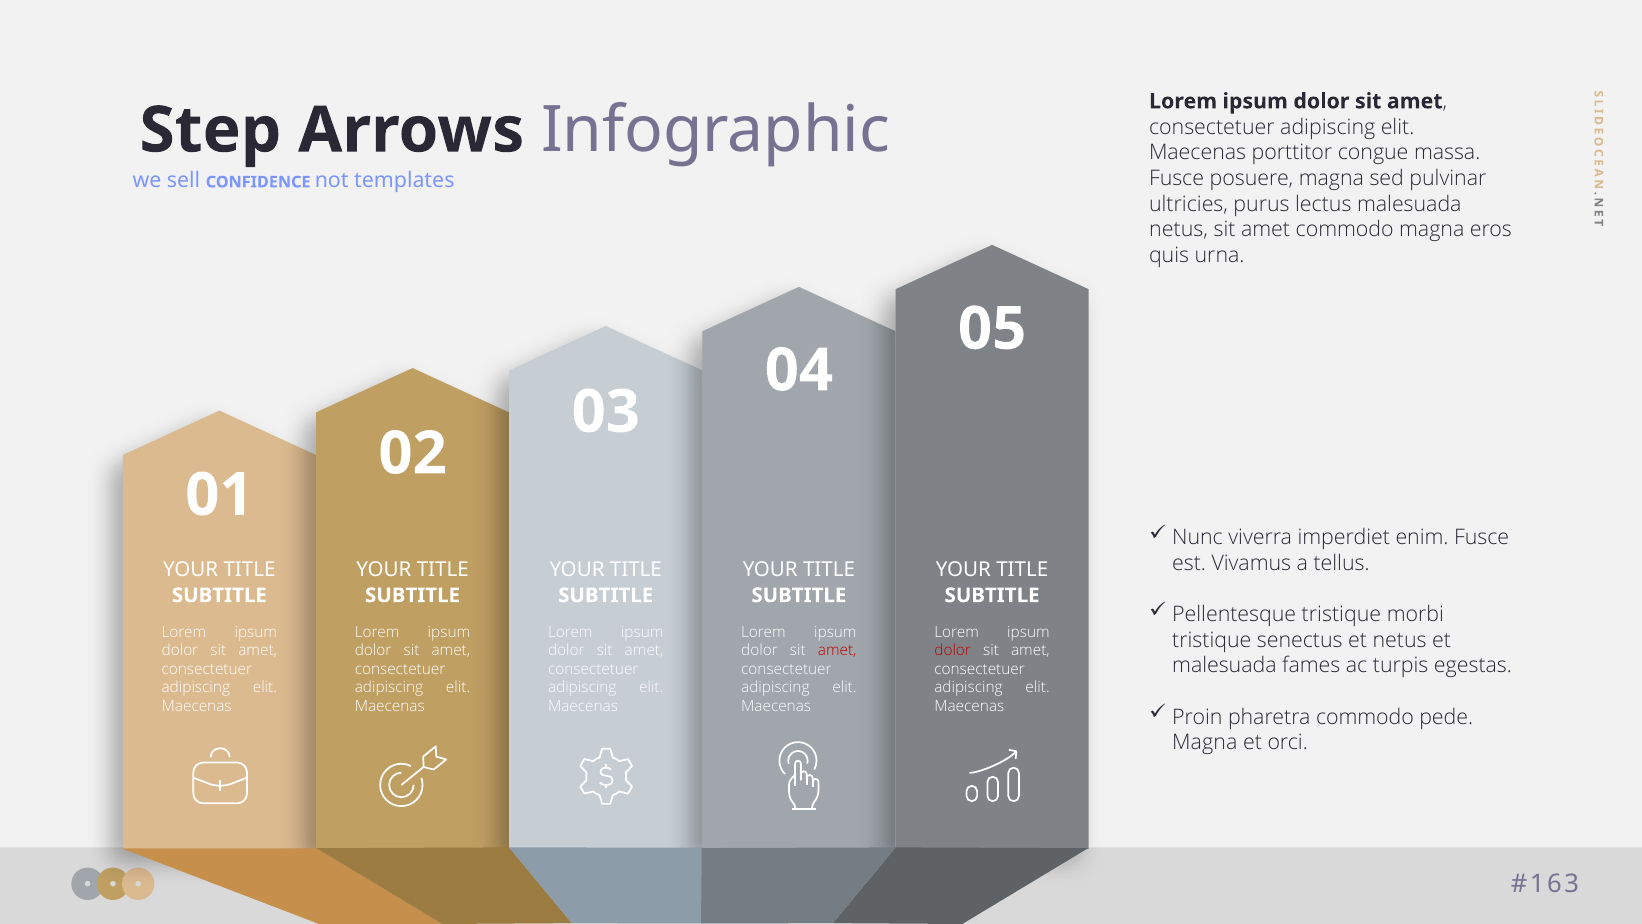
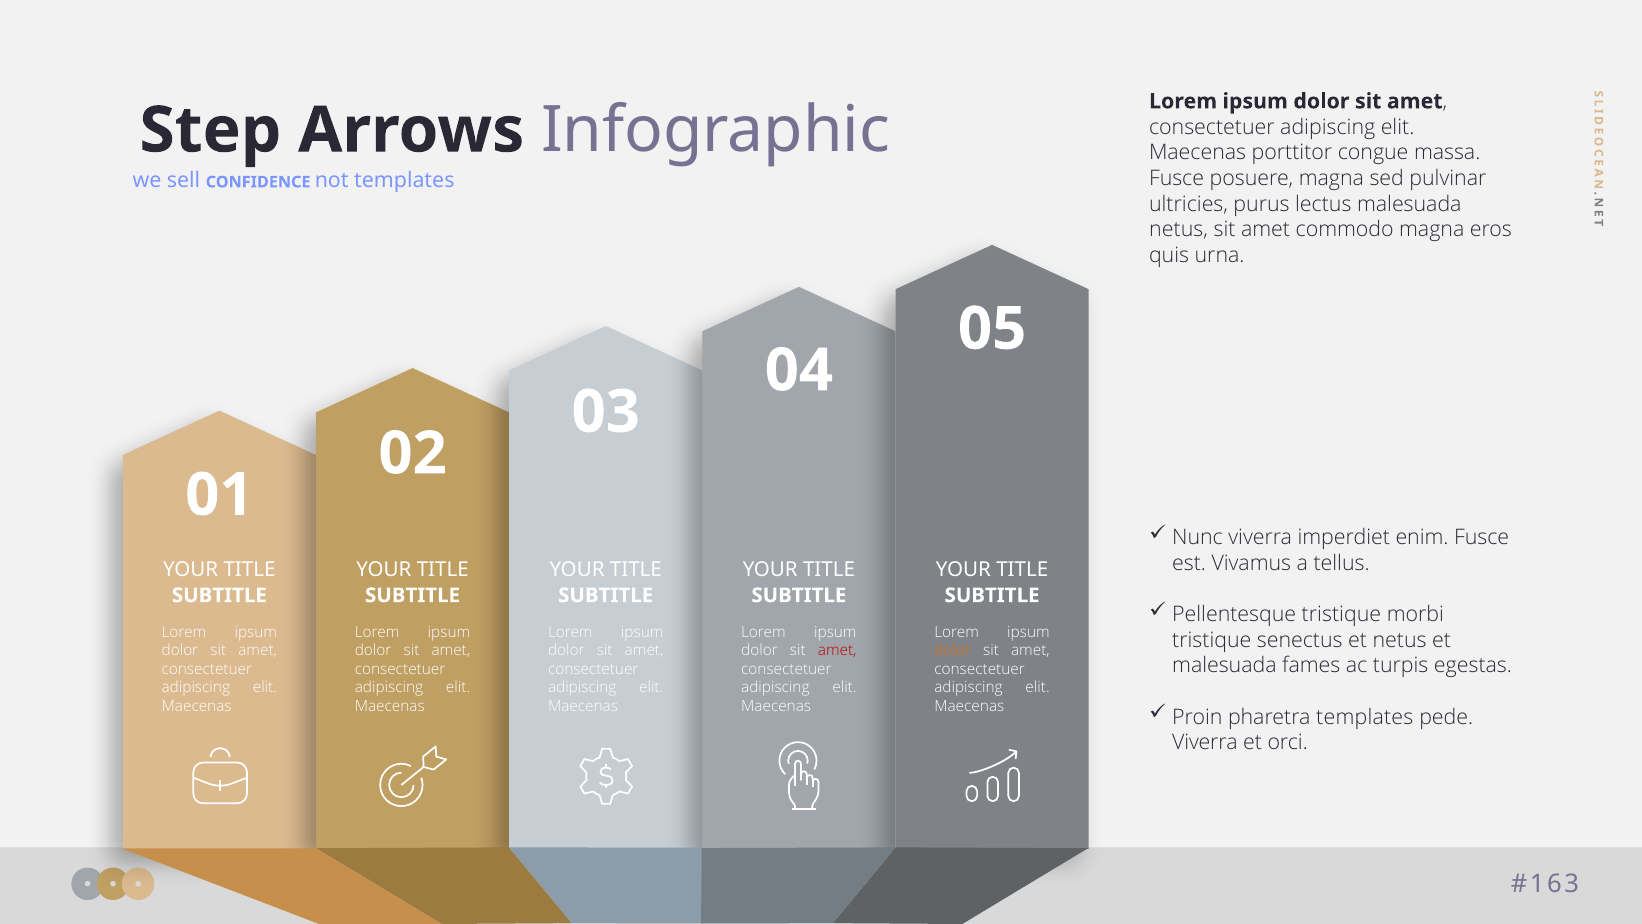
dolor colour: red -> orange (953, 650)
pharetra commodo: commodo -> templates (1365, 717)
Magna: Magna -> Viverra (1205, 742)
